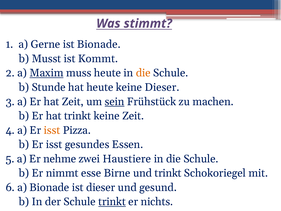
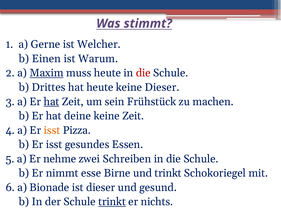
ist Bionade: Bionade -> Welcher (99, 44)
Musst: Musst -> Einen (46, 59)
Kommt: Kommt -> Warum (98, 59)
die colour: orange -> red (143, 73)
Stunde: Stunde -> Drittes (49, 87)
hat underline: none -> present (51, 101)
sein underline: present -> none (115, 101)
hat trinkt: trinkt -> deine (78, 116)
Haustiere: Haustiere -> Schreiben (127, 159)
